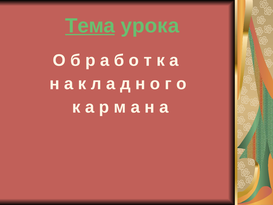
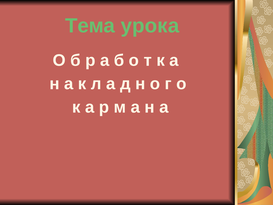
Тема underline: present -> none (90, 26)
